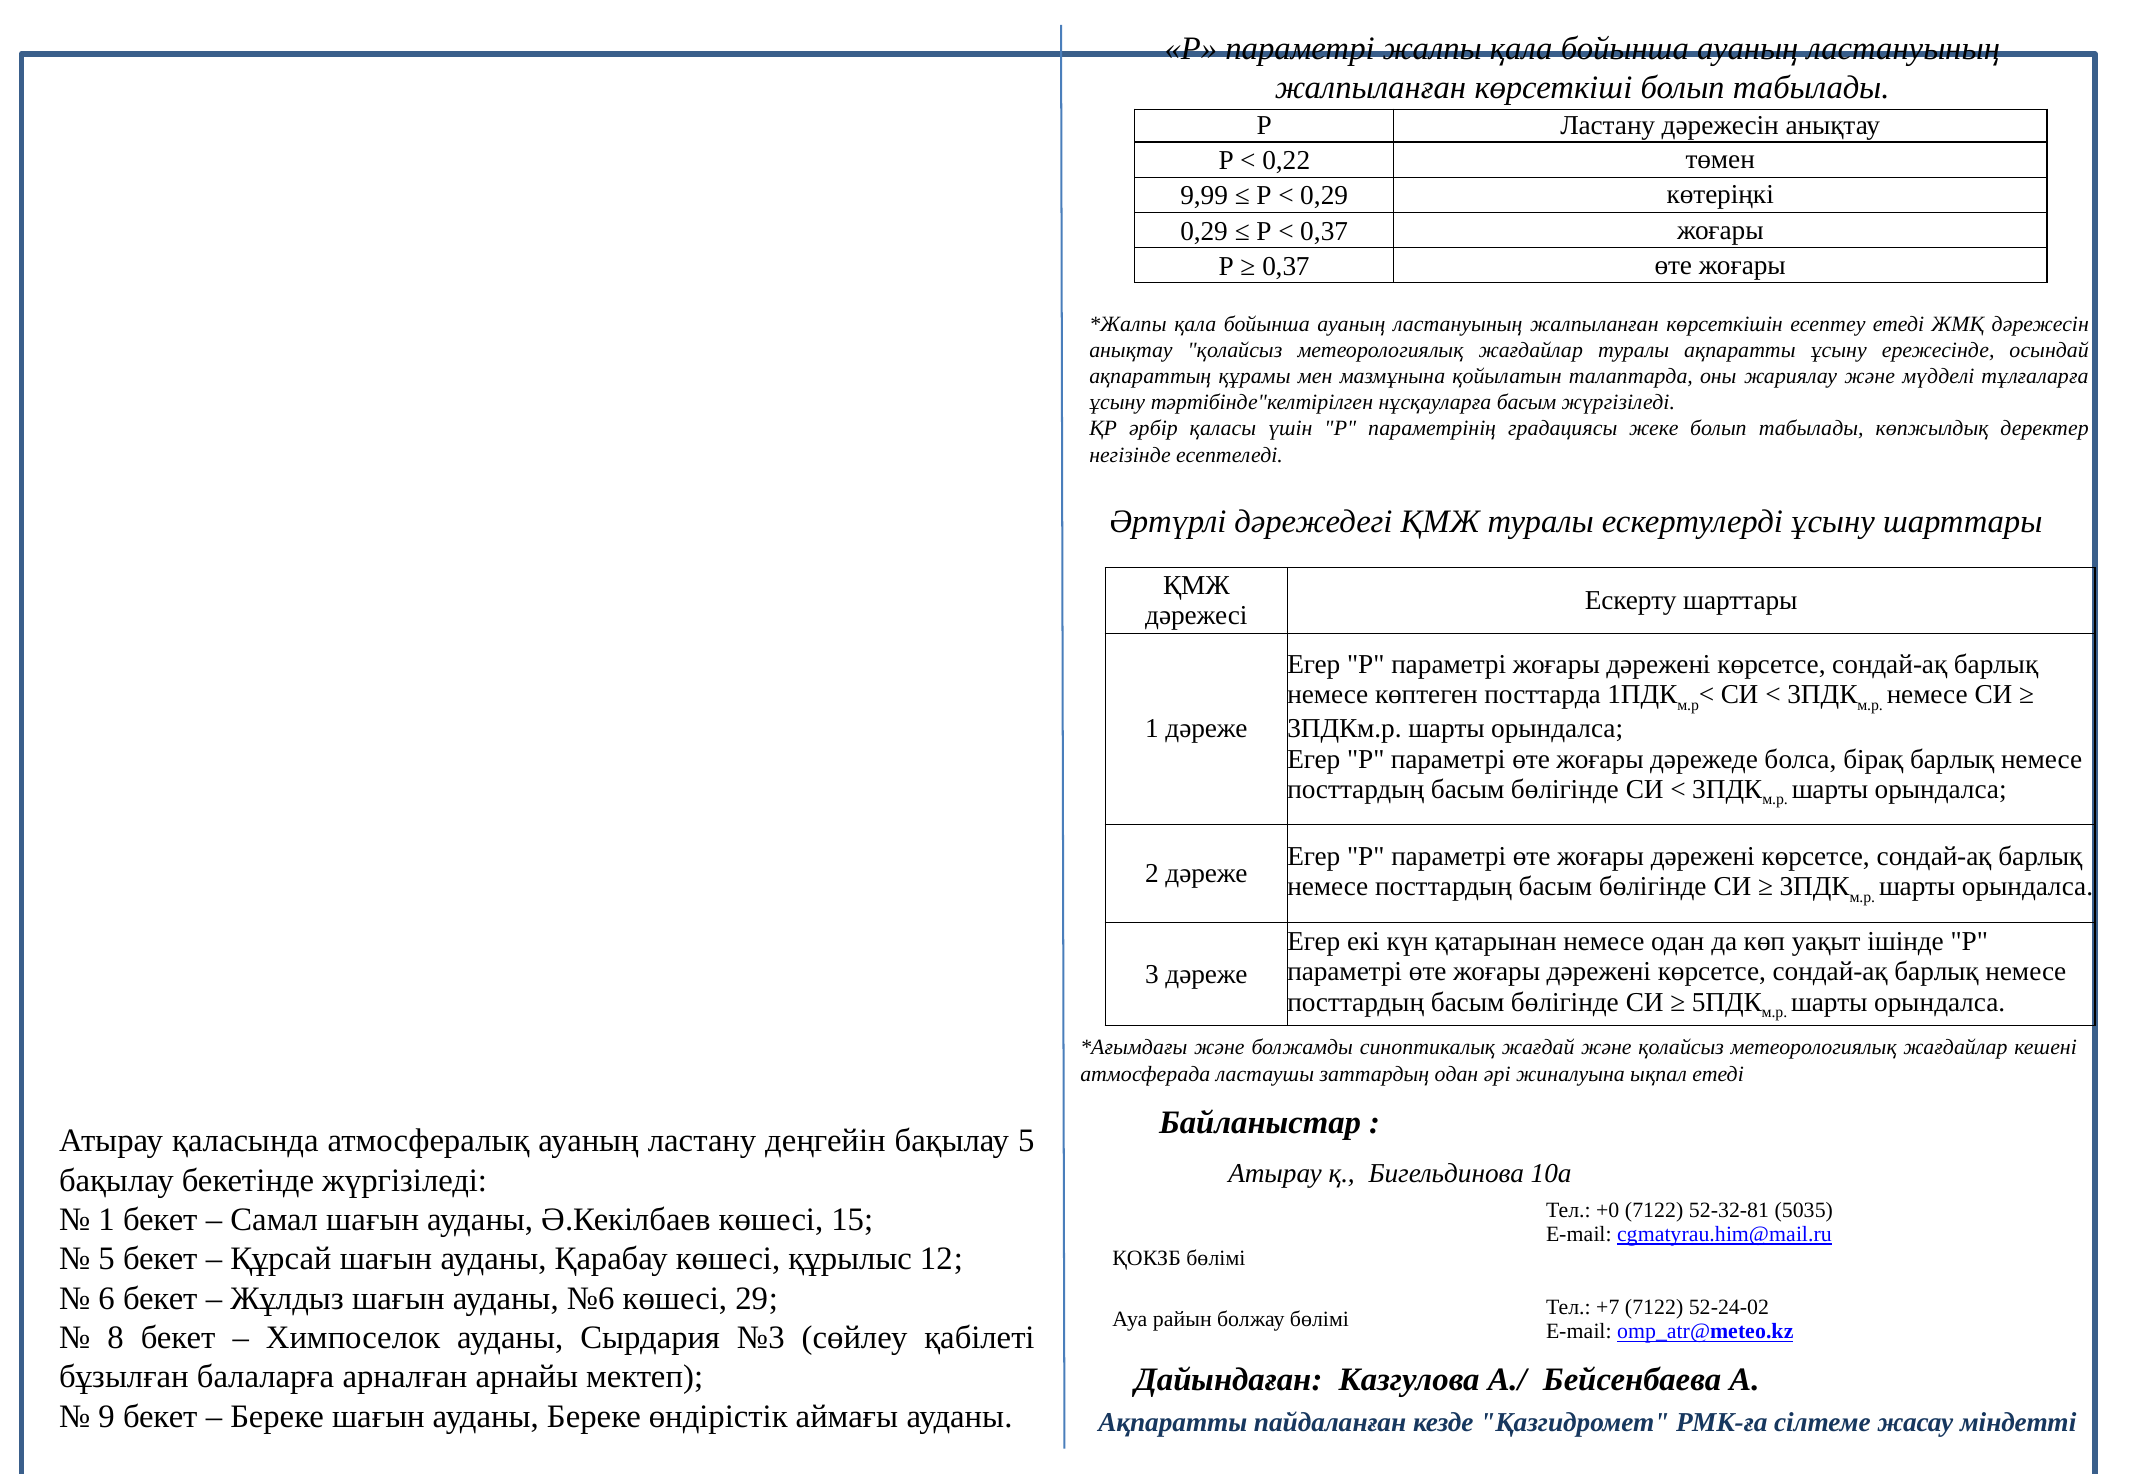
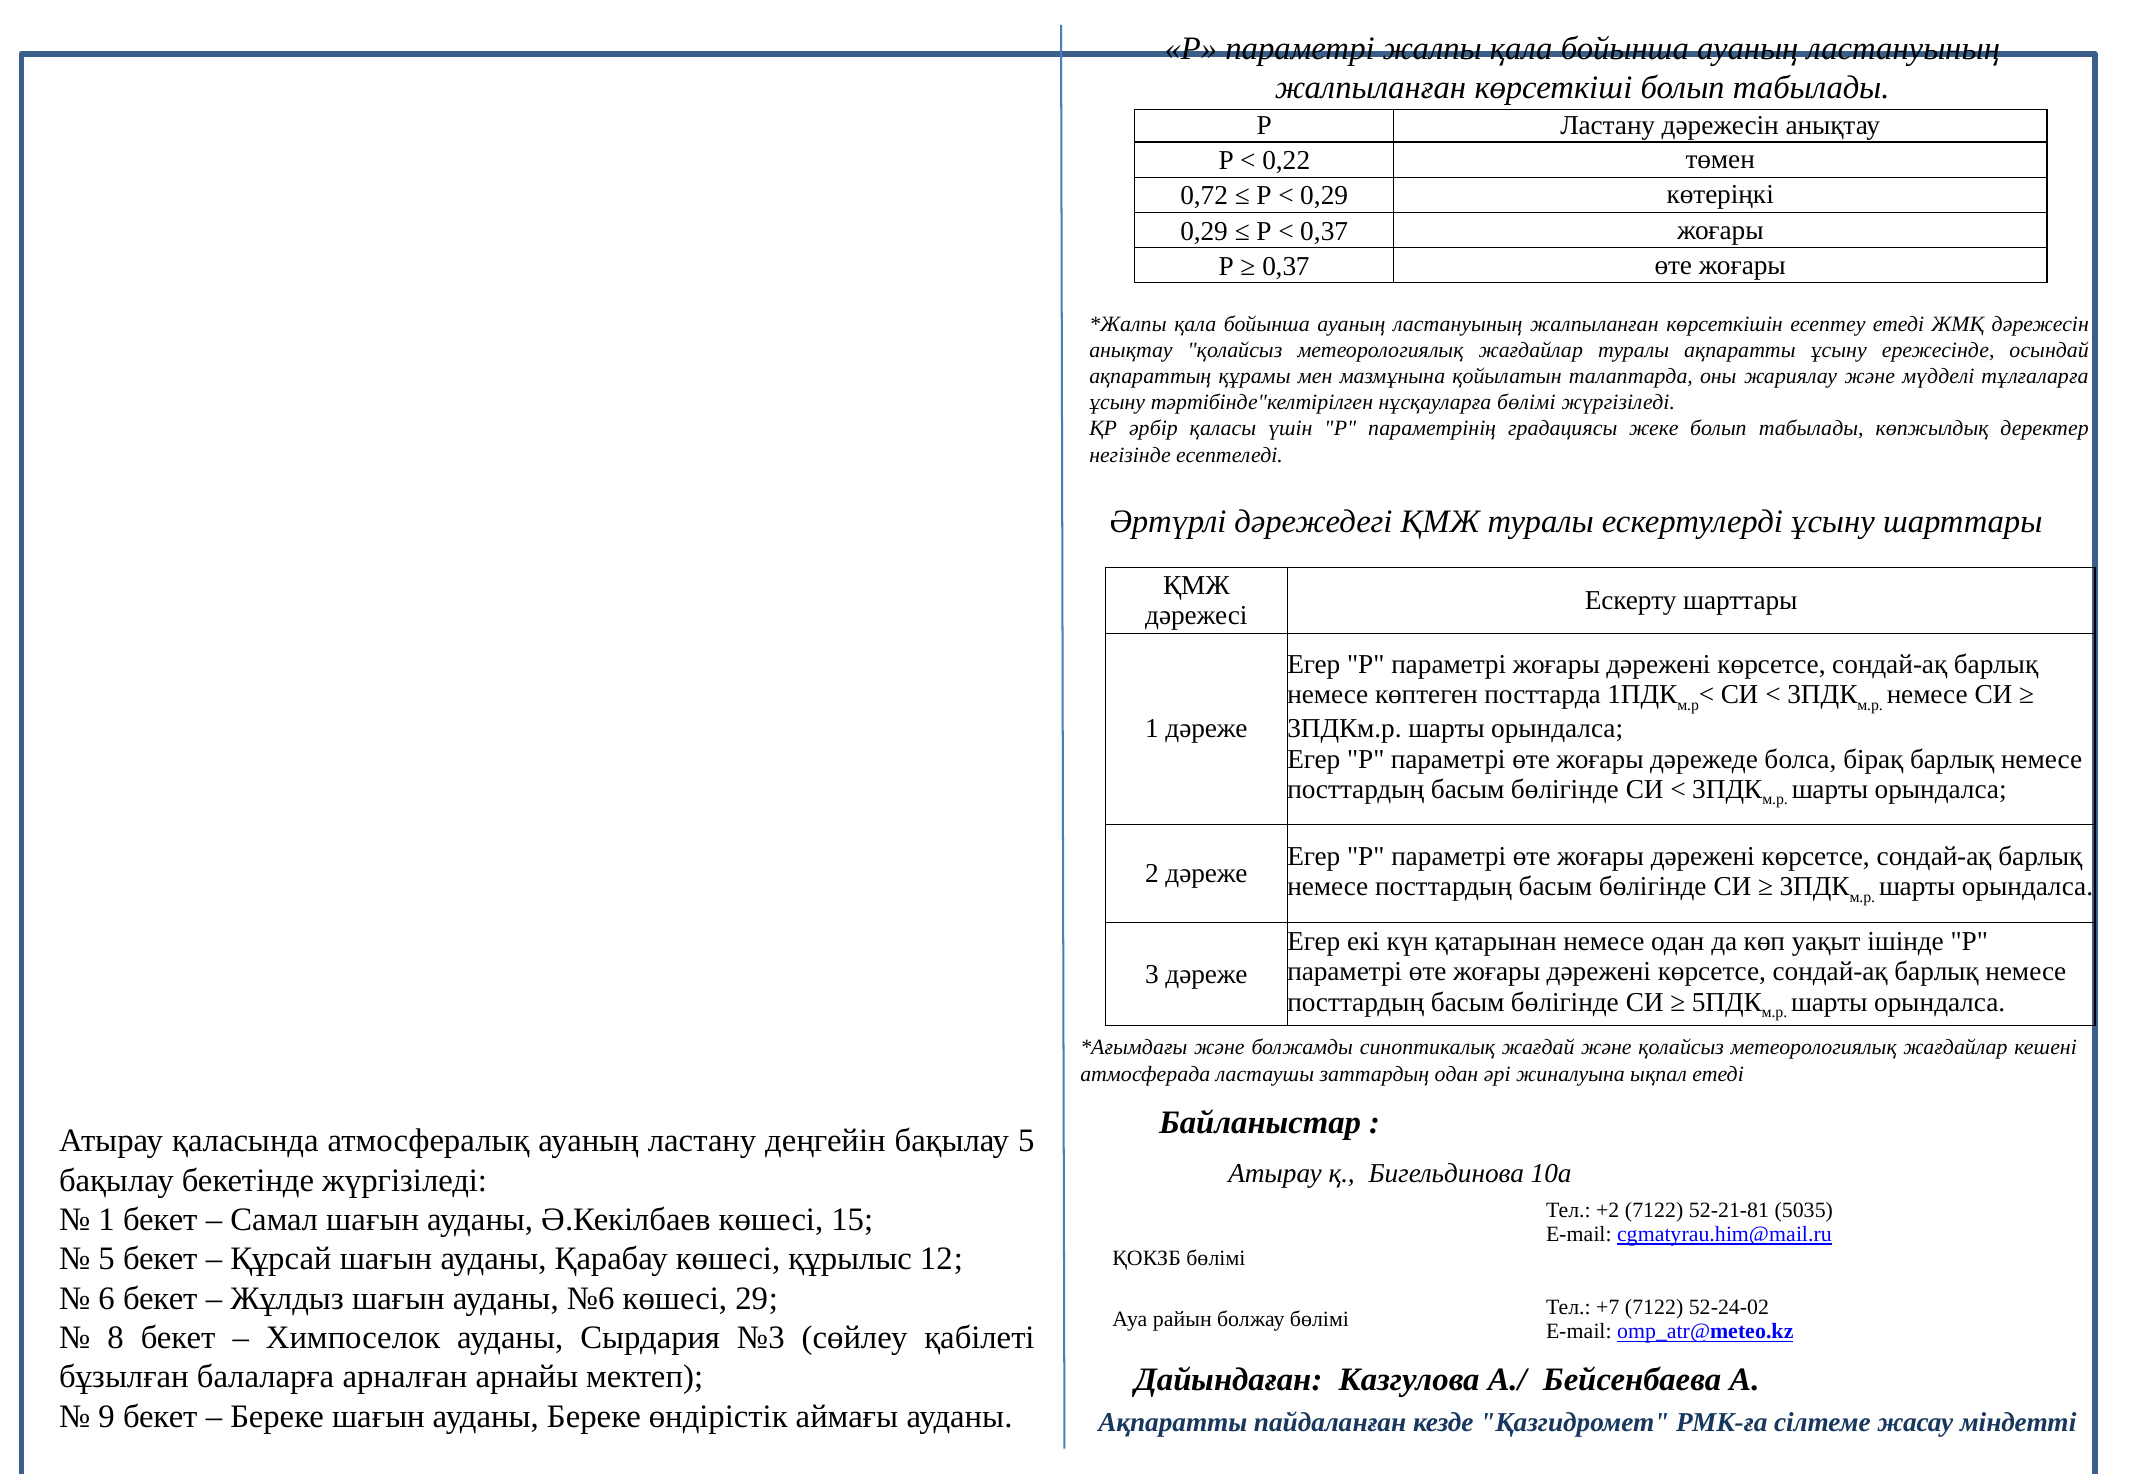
9,99: 9,99 -> 0,72 (1204, 196)
нұсқауларға басым: басым -> бөлімі (1526, 403)
+0: +0 -> +2 (1608, 1210)
52-32-81: 52-32-81 -> 52-21-81 (1729, 1210)
